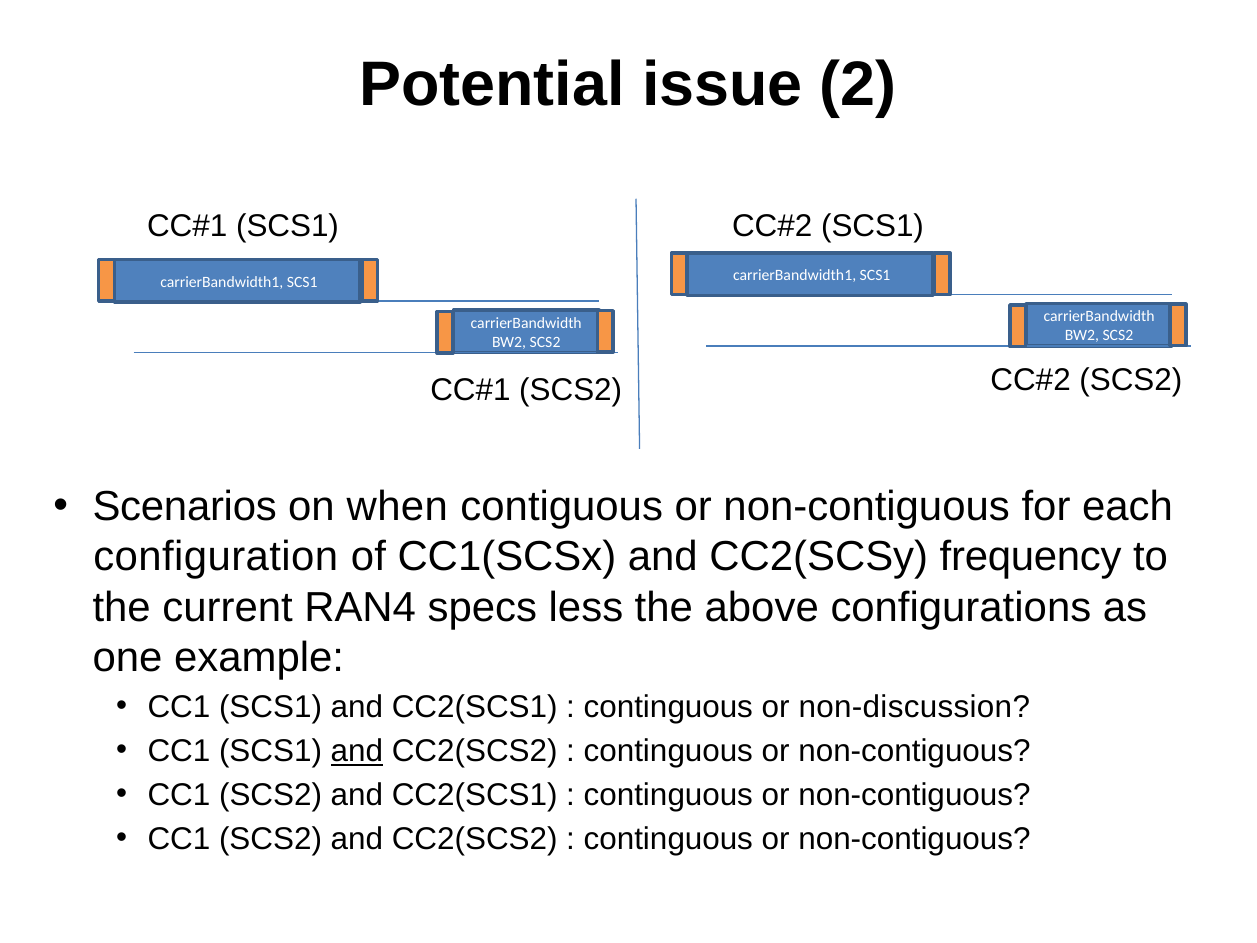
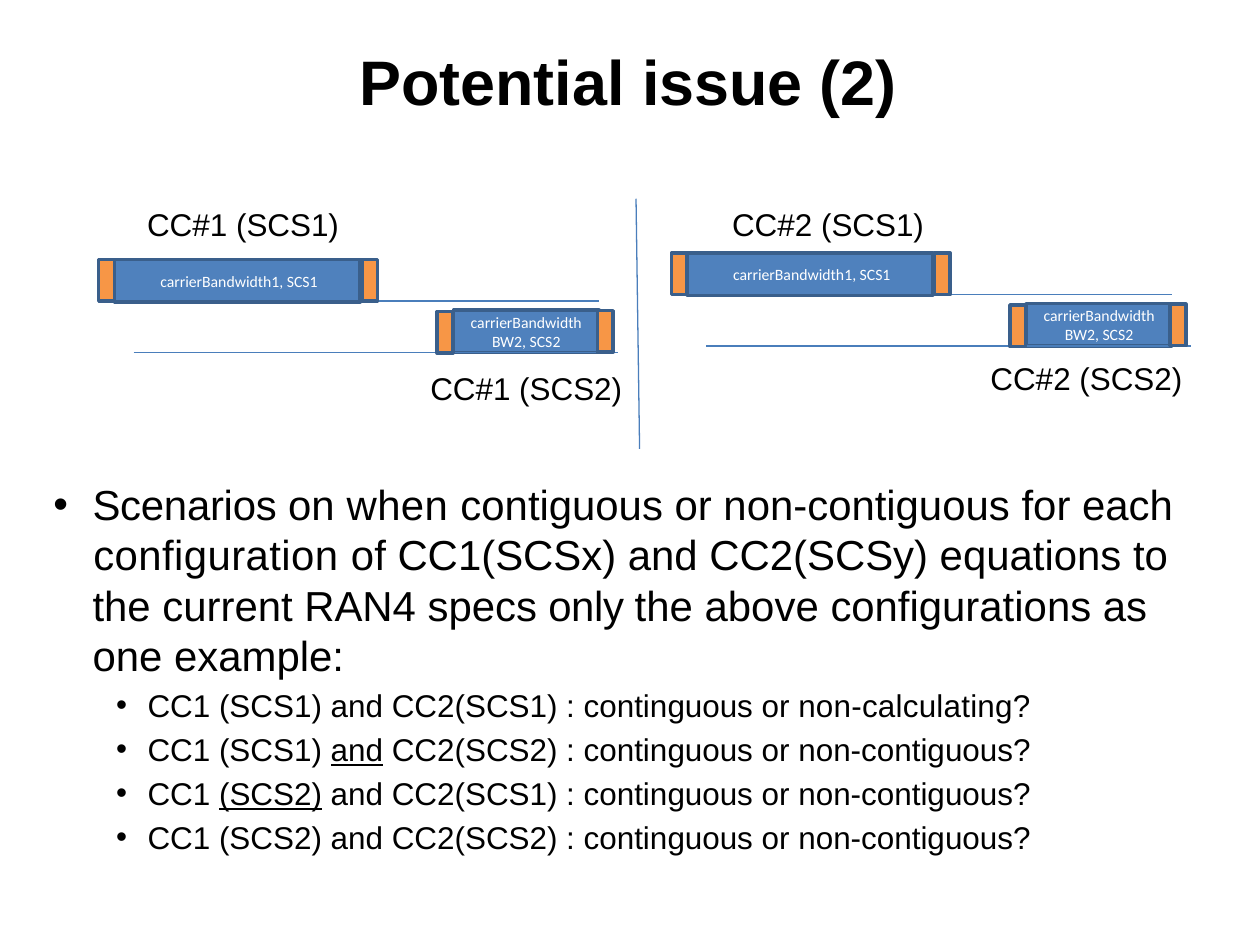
frequency: frequency -> equations (1031, 557)
less: less -> only (586, 607)
non-discussion: non-discussion -> non-calculating (914, 707)
SCS2 underline: none -> present (271, 795)
